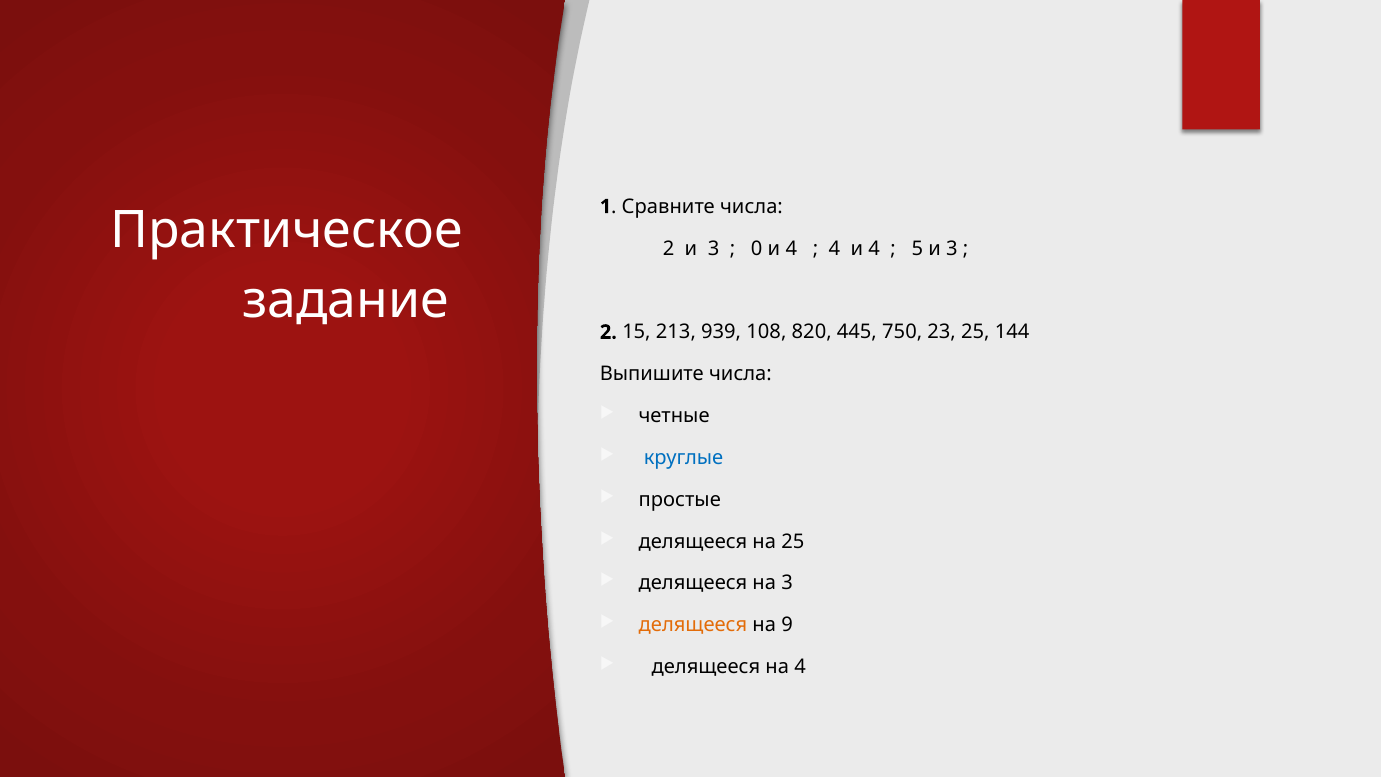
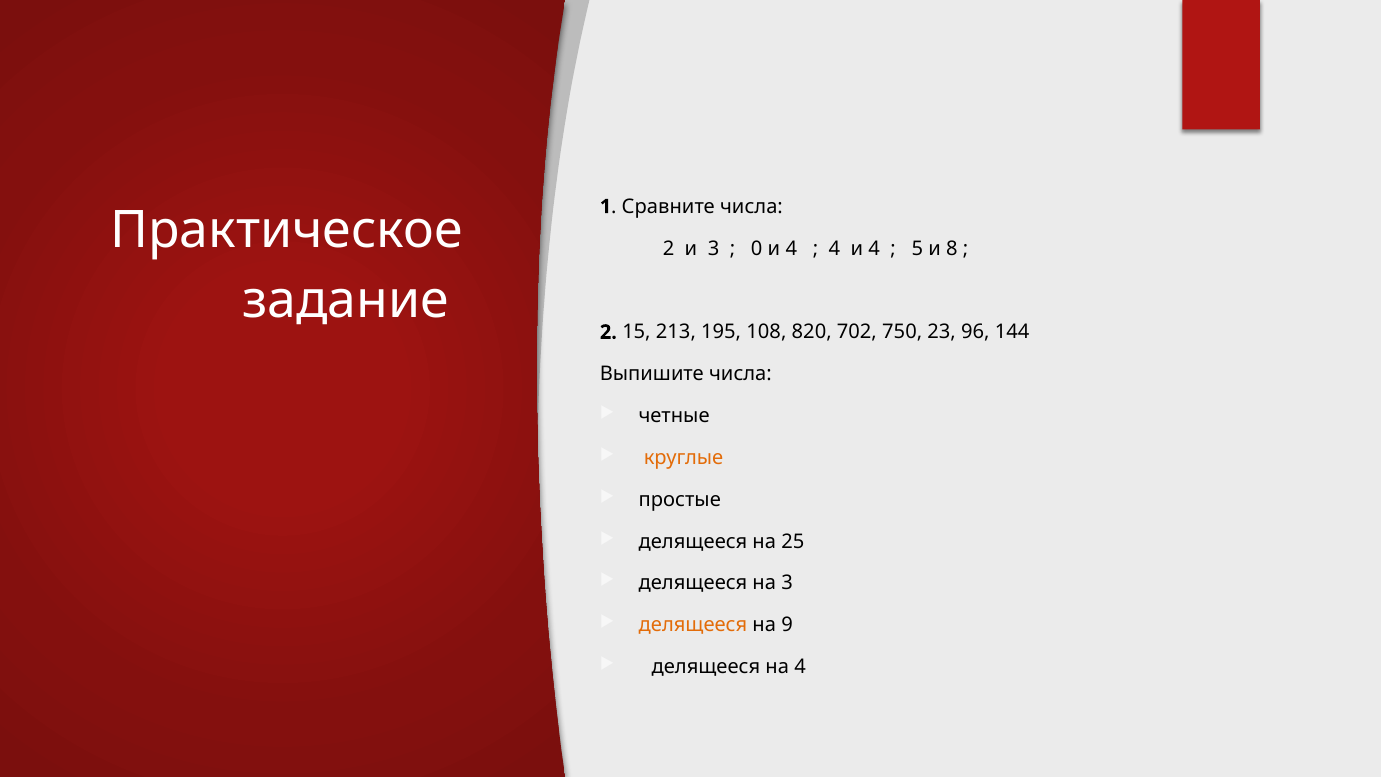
5 и 3: 3 -> 8 (952, 248)
939: 939 -> 195 (721, 332)
445: 445 -> 702 (857, 332)
23 25: 25 -> 96 (975, 332)
круглые colour: blue -> orange (683, 458)
